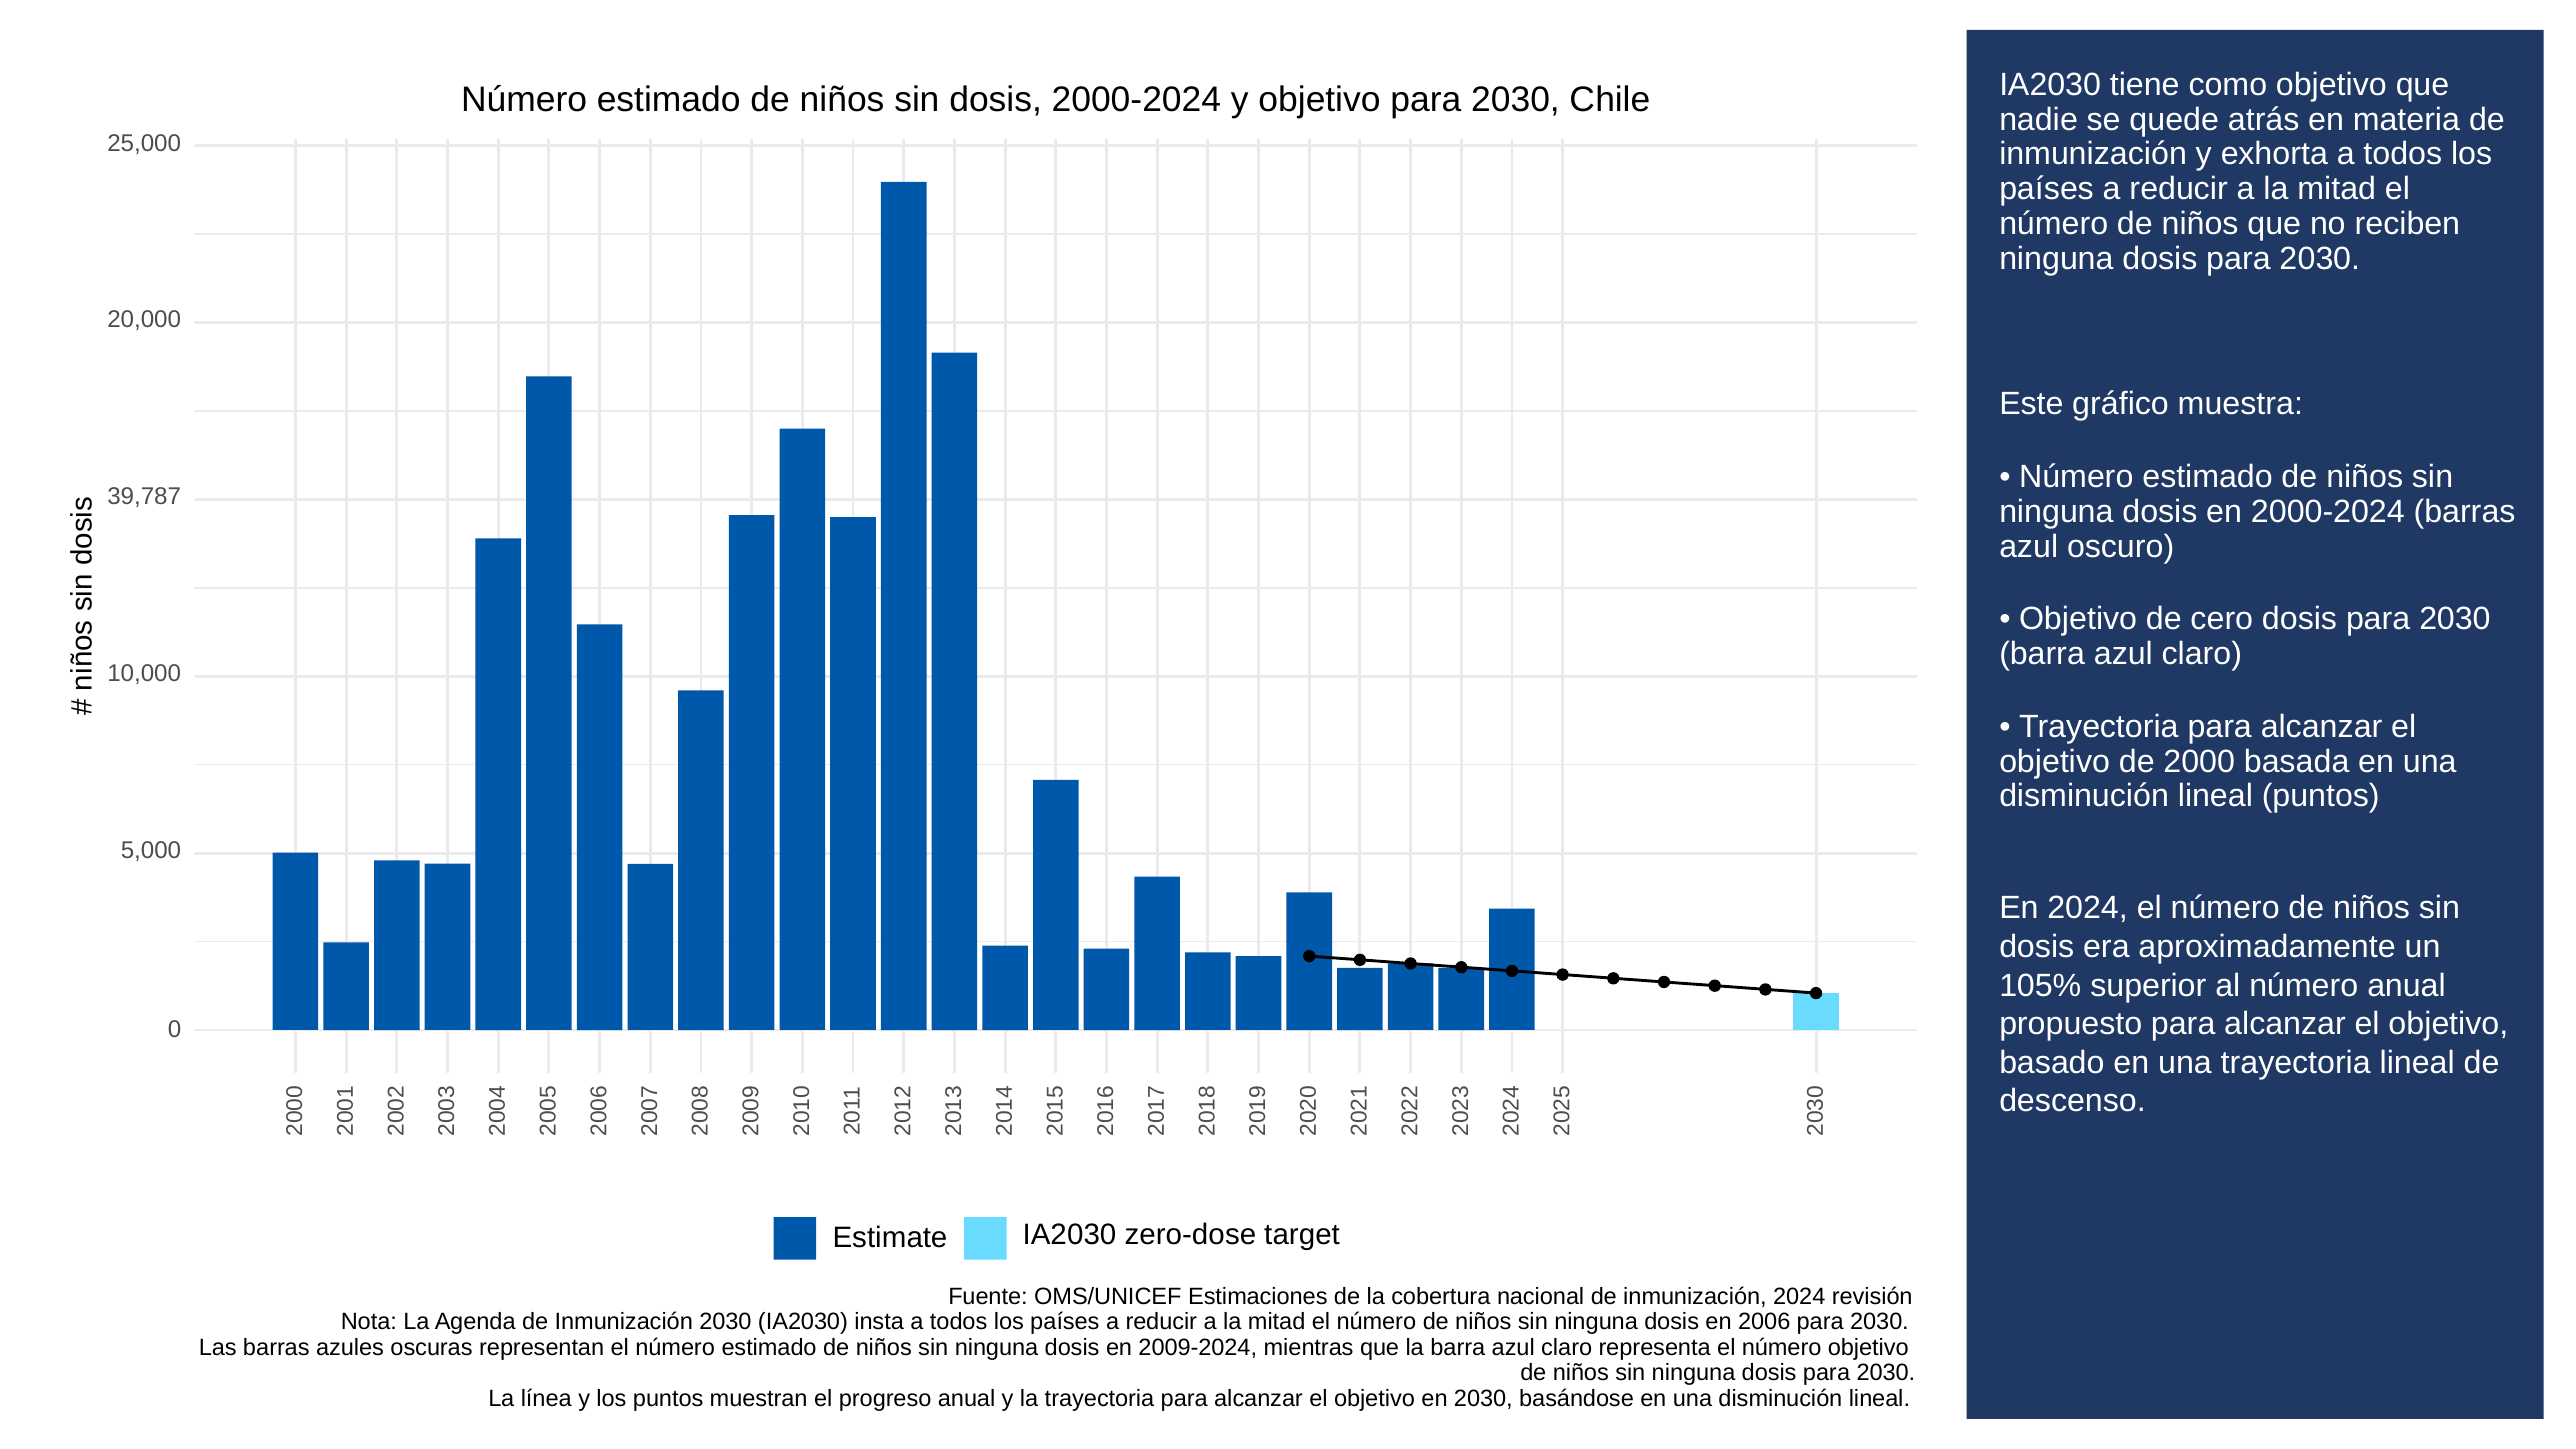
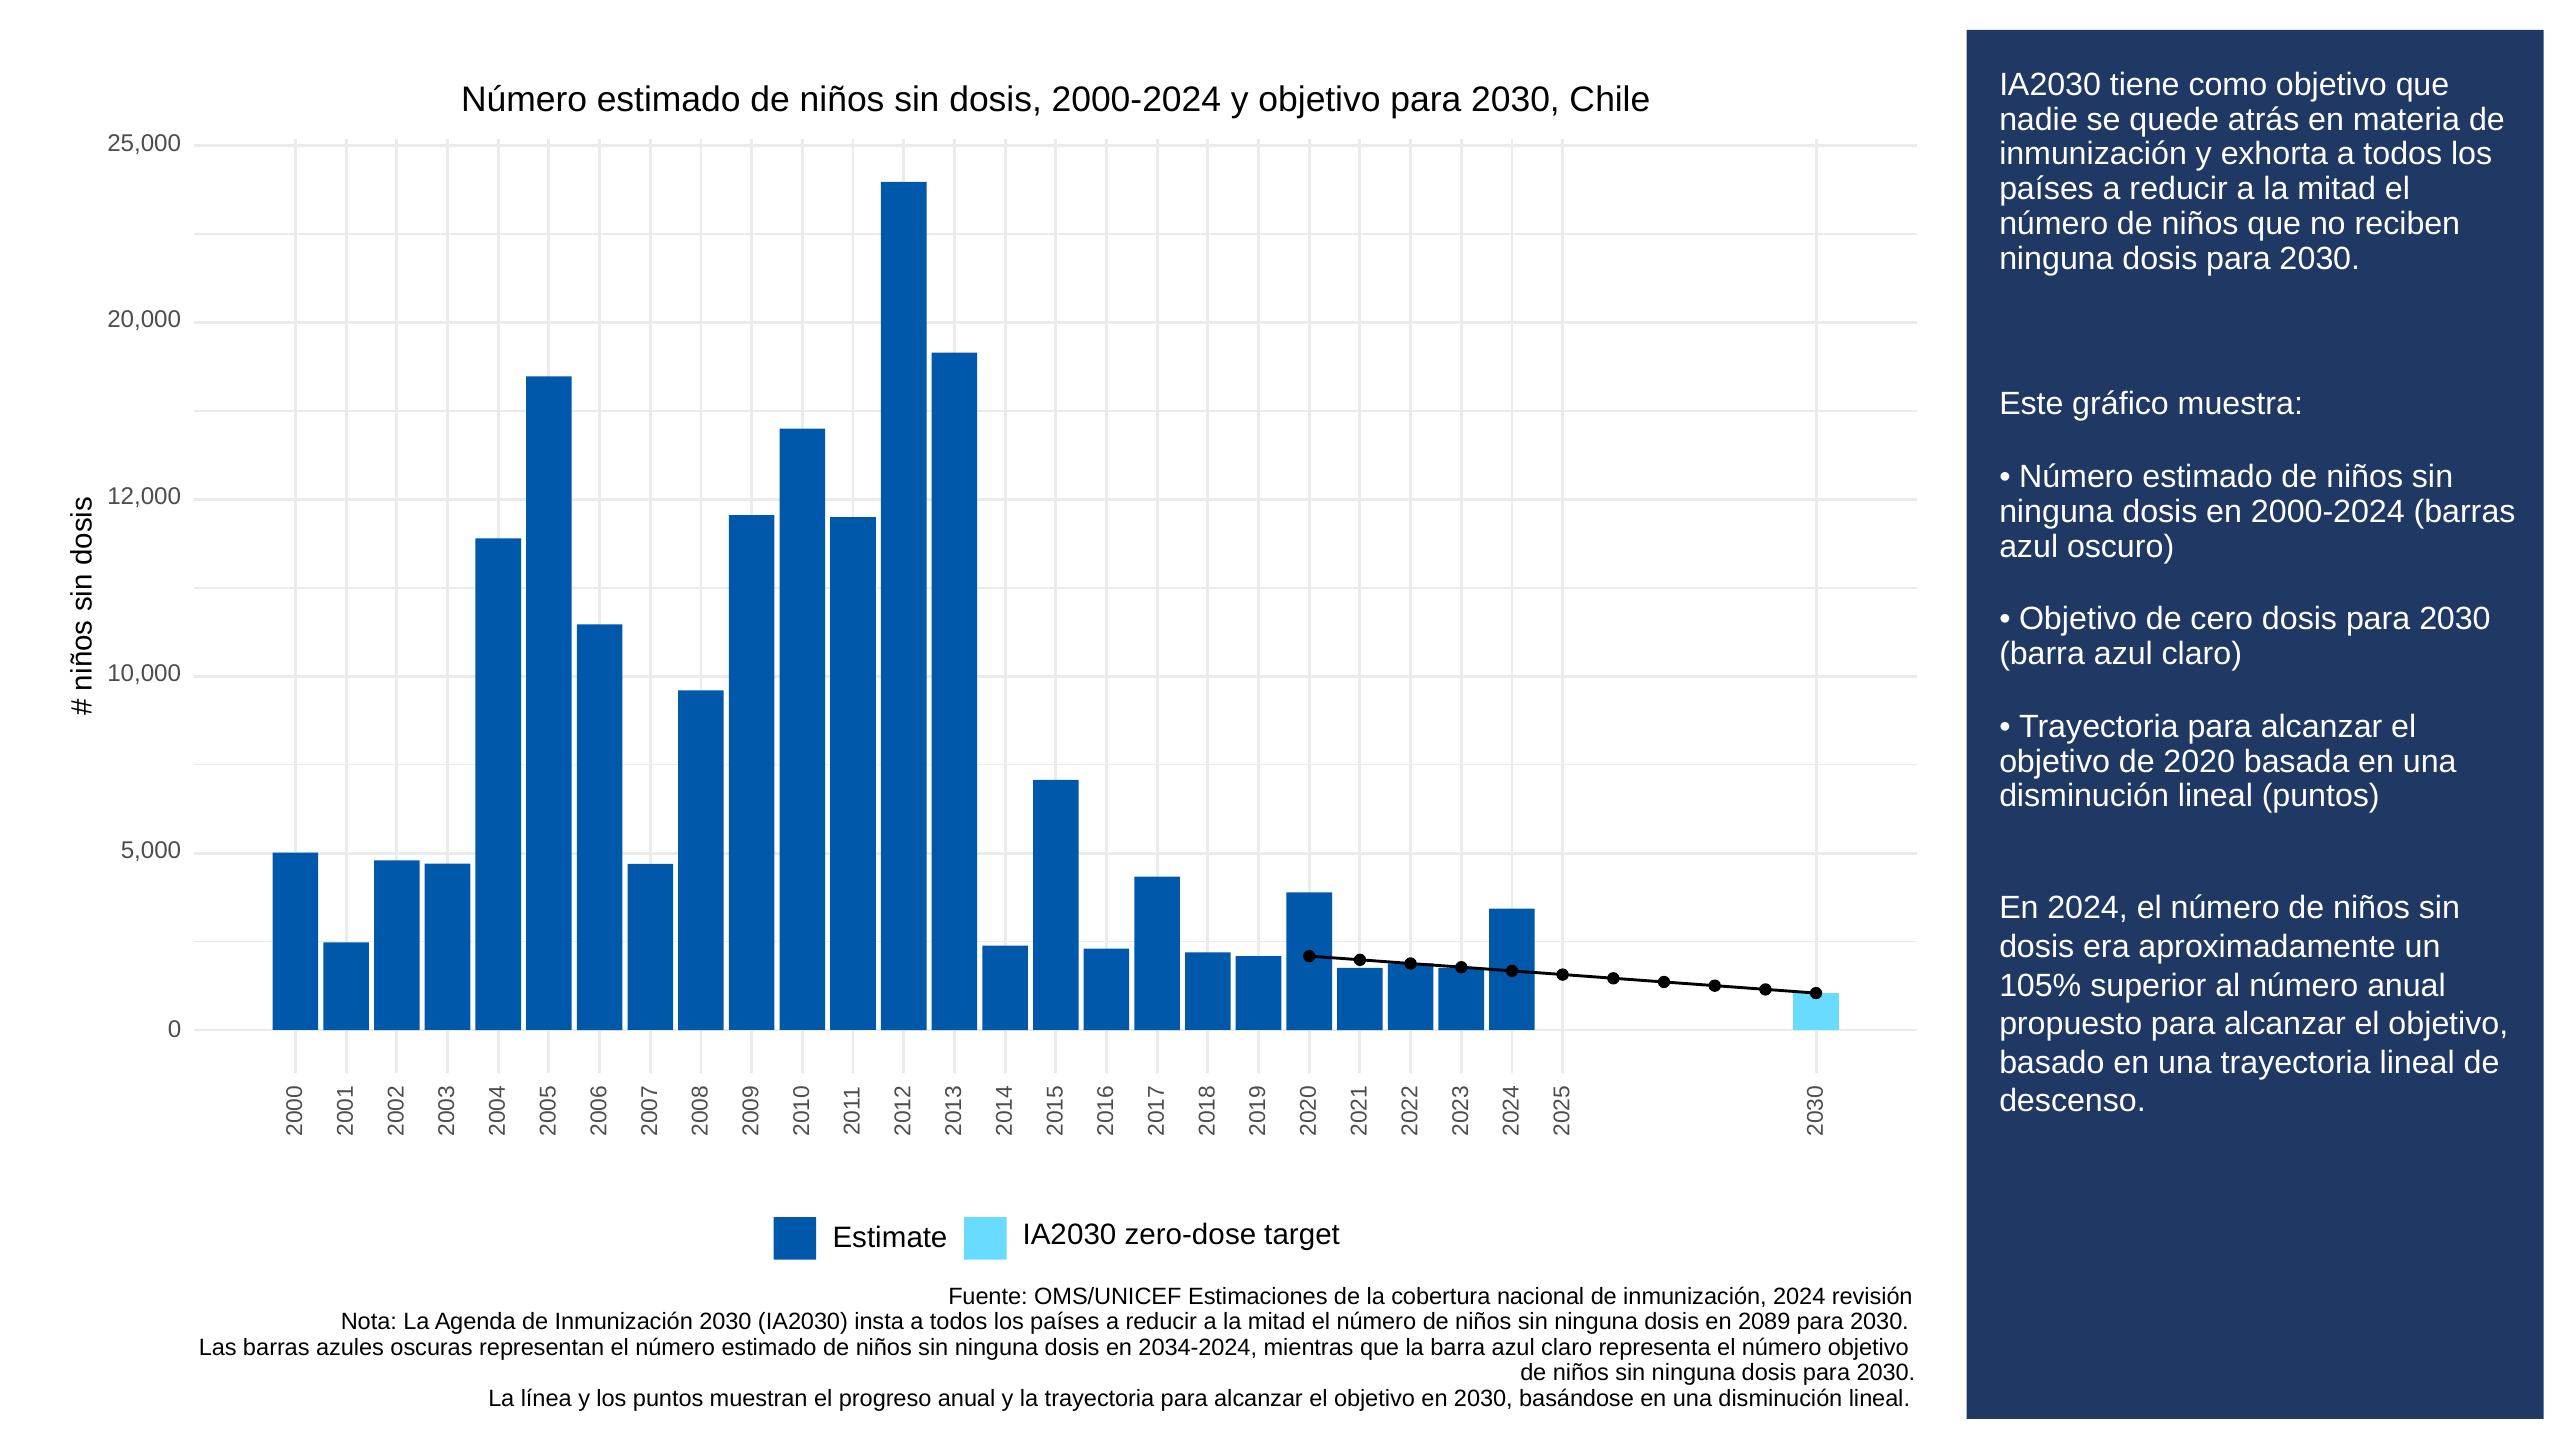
39,787: 39,787 -> 12,000 (144, 497)
2000: 2000 -> 2020 (2199, 761)
2006: 2006 -> 2089 (1764, 1322)
2009-2024: 2009-2024 -> 2034-2024 (1198, 1347)
